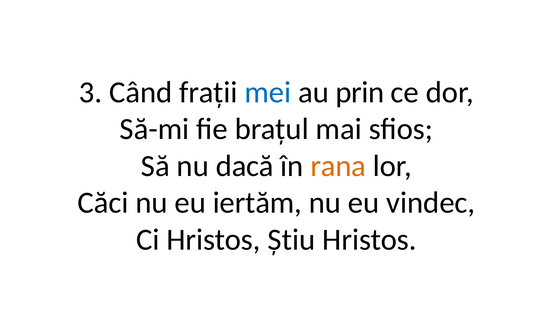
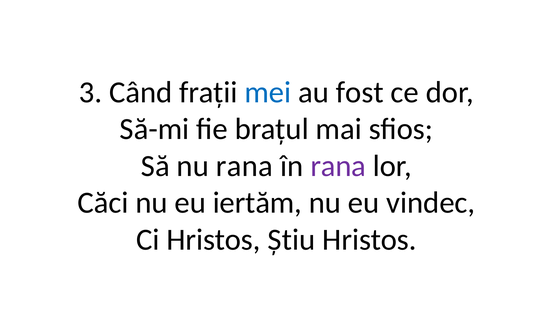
prin: prin -> fost (360, 92)
nu dacă: dacă -> rana (244, 166)
rana colour: orange -> purple (338, 166)
